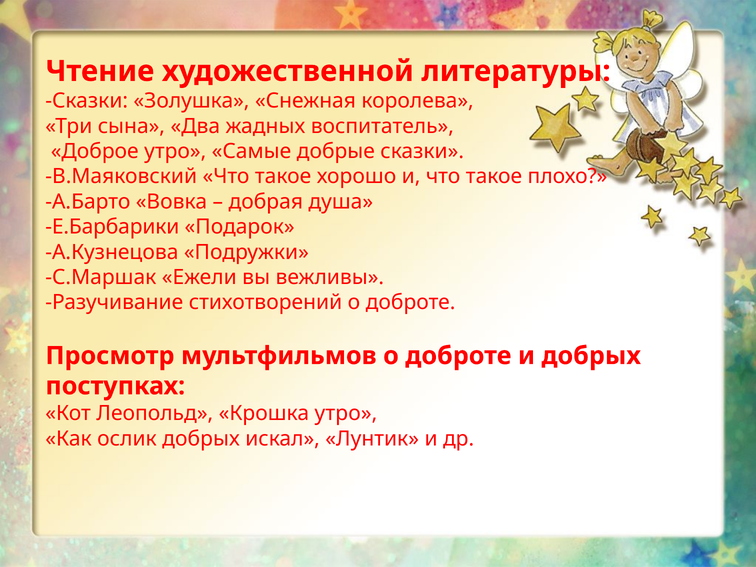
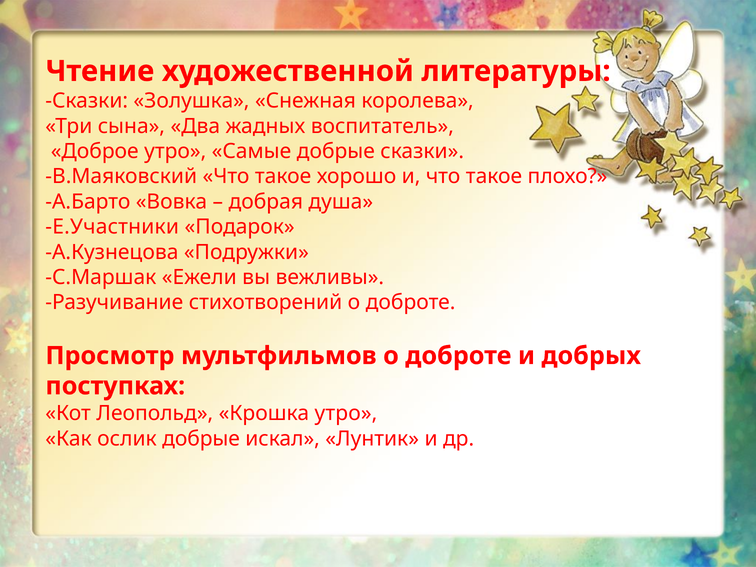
Е.Барбарики: Е.Барбарики -> Е.Участники (112, 227)
ослик добрых: добрых -> добрые (201, 439)
